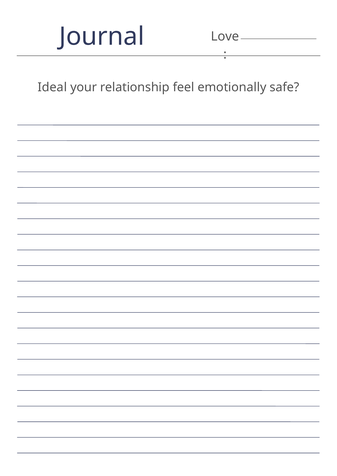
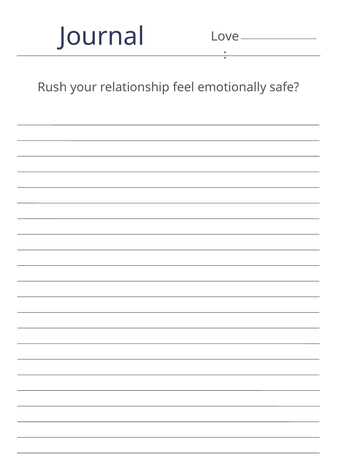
Ideal: Ideal -> Rush (52, 87)
